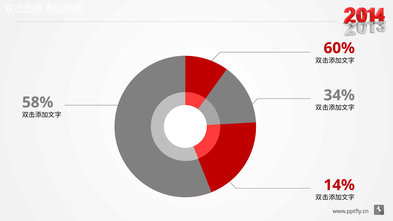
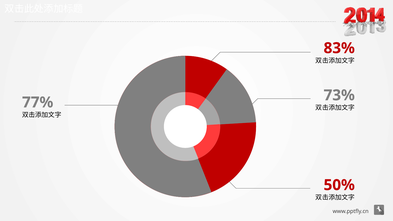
60%: 60% -> 83% (339, 48)
34%: 34% -> 73% (339, 95)
58%: 58% -> 77% (38, 102)
14%: 14% -> 50% (339, 185)
